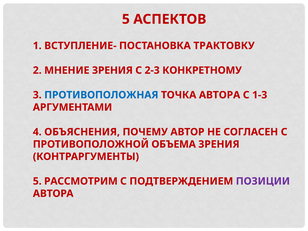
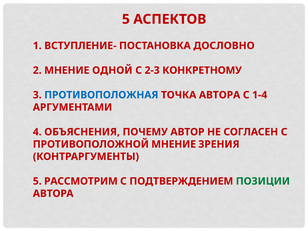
ТРАКТОВКУ: ТРАКТОВКУ -> ДОСЛОВНО (224, 46)
МНЕНИЕ ЗРЕНИЯ: ЗРЕНИЯ -> ОДНОЙ (112, 70)
1-3: 1-3 -> 1-4 (260, 95)
ПРОТИВОПОЛОЖНОЙ ОБЪЕМА: ОБЪЕМА -> МНЕНИЕ (174, 144)
ПОЗИЦИИ colour: purple -> green (263, 181)
